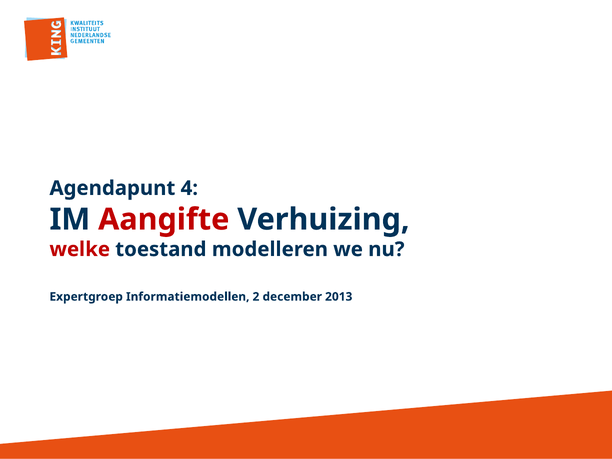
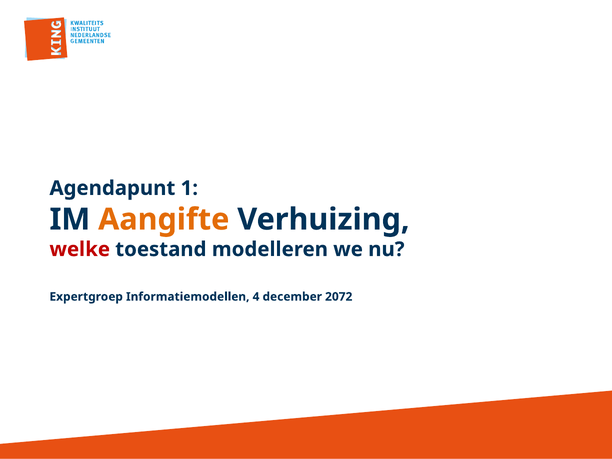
4: 4 -> 1 (189, 188)
Aangifte colour: red -> orange (164, 219)
2: 2 -> 4 (256, 297)
2013: 2013 -> 2072 (339, 297)
